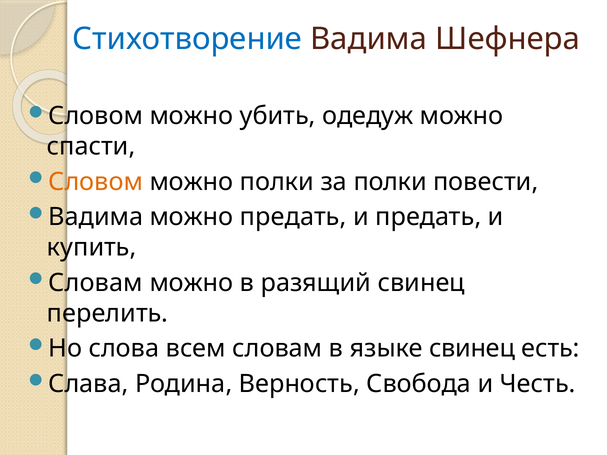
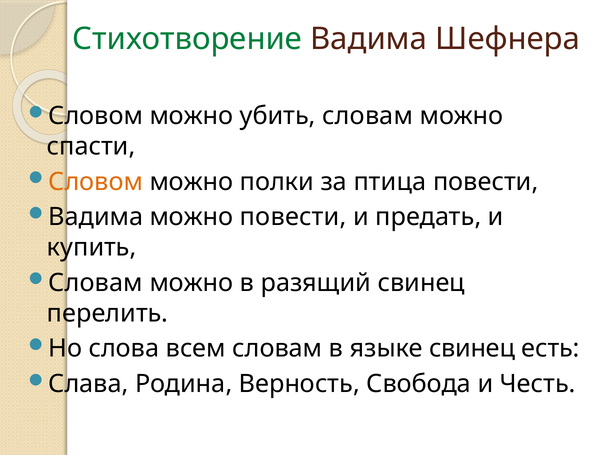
Стихотворение colour: blue -> green (187, 39)
убить одедуж: одедуж -> словам (368, 116)
за полки: полки -> птица (390, 182)
можно предать: предать -> повести (293, 217)
